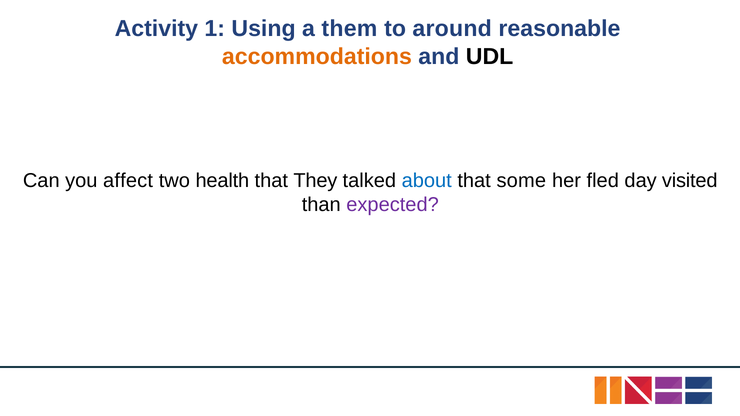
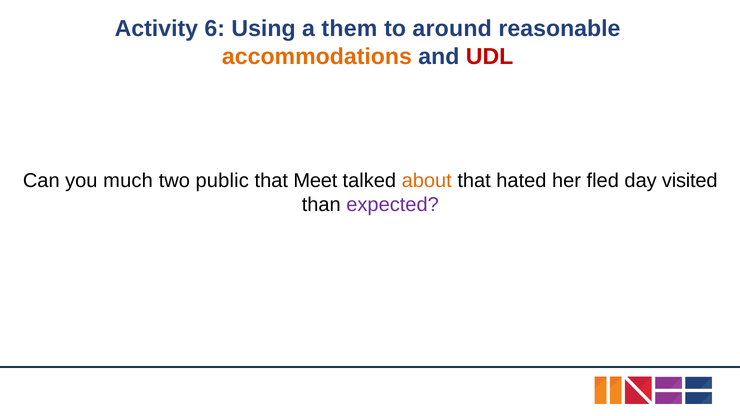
1: 1 -> 6 (215, 29)
UDL colour: black -> red (490, 57)
affect: affect -> much (128, 181)
health: health -> public (222, 181)
They: They -> Meet (315, 181)
about colour: blue -> orange (427, 181)
some: some -> hated (521, 181)
